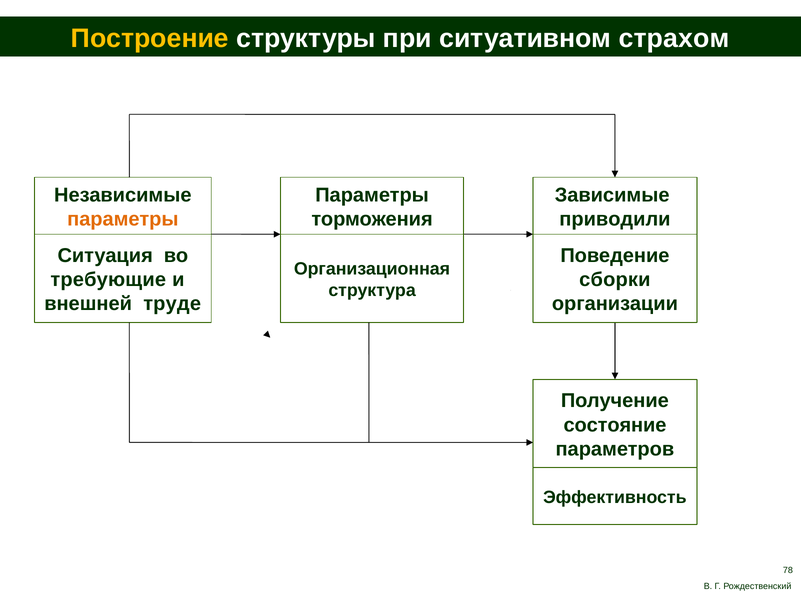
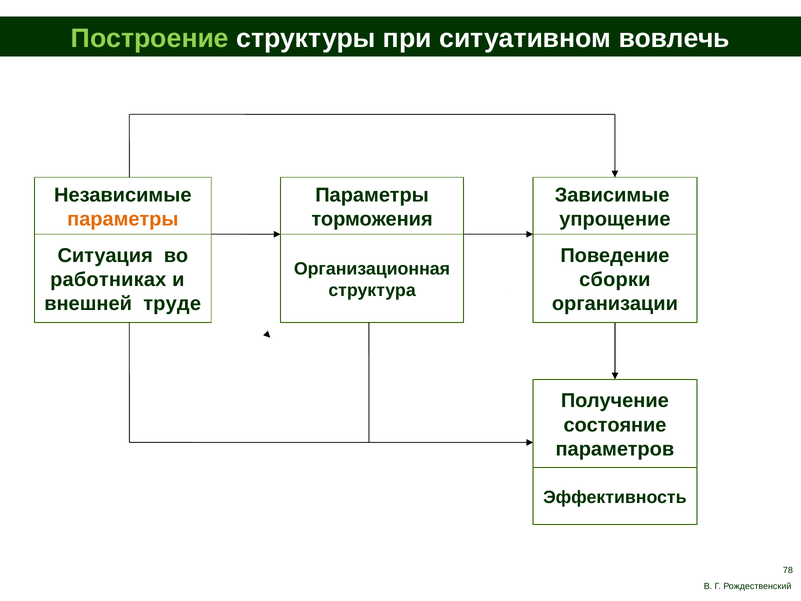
Построение colour: yellow -> light green (150, 38)
страхом: страхом -> вовлечь (674, 38)
приводили: приводили -> упрощение (615, 219)
требующие: требующие -> работниках (108, 280)
